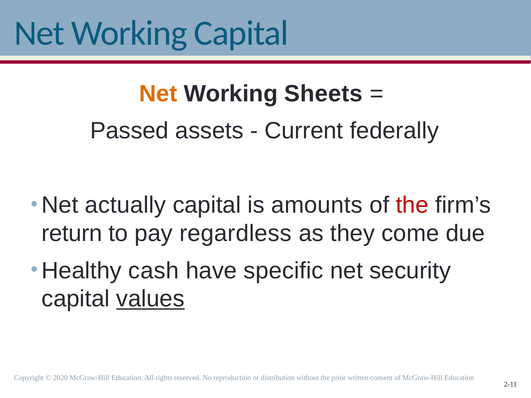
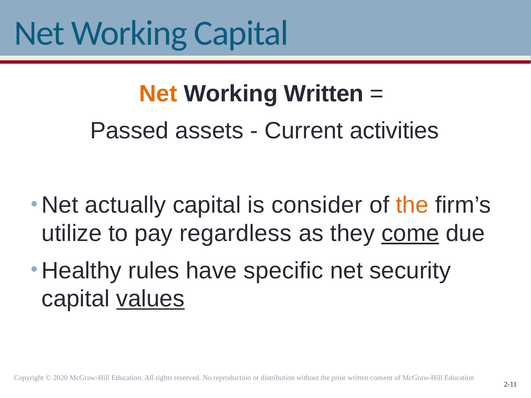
Working Sheets: Sheets -> Written (324, 94)
federally: federally -> activities (394, 131)
amounts: amounts -> consider (317, 205)
the colour: red -> orange (412, 205)
return: return -> utilize (72, 234)
come underline: none -> present (410, 234)
cash: cash -> rules (154, 271)
